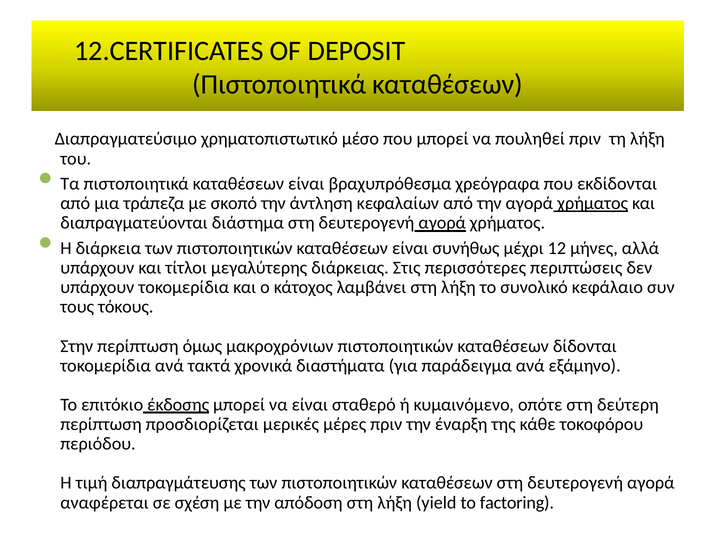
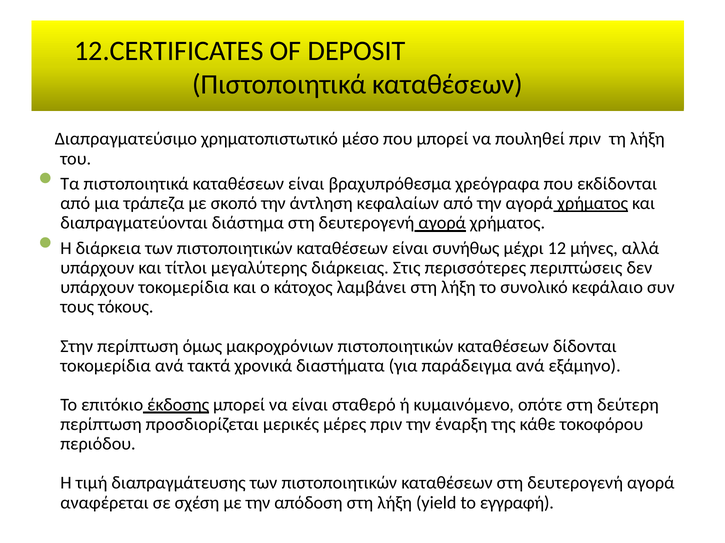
factoring: factoring -> εγγραφή (517, 503)
